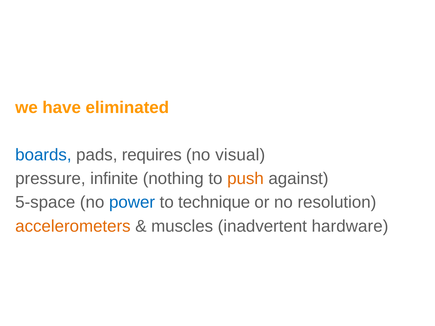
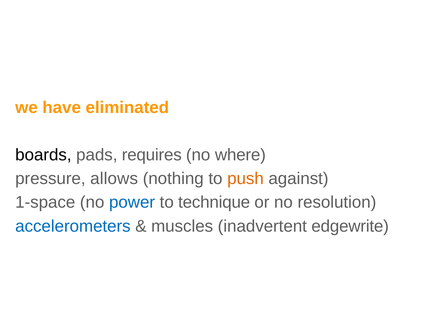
boards colour: blue -> black (43, 155)
visual: visual -> where (240, 155)
infinite: infinite -> allows (114, 179)
5-space: 5-space -> 1-space (45, 203)
accelerometers colour: orange -> blue (73, 226)
hardware: hardware -> edgewrite (350, 226)
